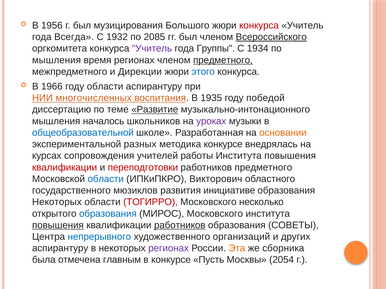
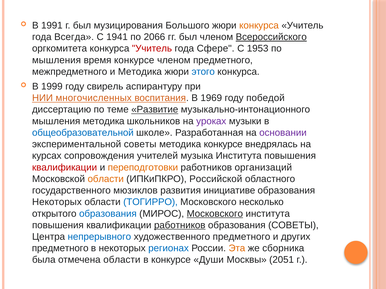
1956: 1956 -> 1991 (52, 25)
конкурса colour: red -> orange (259, 25)
1932: 1932 -> 1941 (117, 37)
2085: 2085 -> 2066 (154, 37)
Учитель colour: purple -> red (152, 49)
Группы: Группы -> Сфере (216, 49)
1934: 1934 -> 1953 (258, 49)
время регионах: регионах -> конкурсе (134, 60)
предметного underline: present -> none (223, 60)
и Дирекции: Дирекции -> Методика (140, 72)
1966: 1966 -> 1999 (52, 87)
году области: области -> свирель (105, 87)
1935: 1935 -> 1969 (211, 98)
мышления началось: началось -> методика (104, 121)
основании colour: orange -> purple (283, 133)
экспериментальной разных: разных -> советы (140, 144)
работы: работы -> музыка (197, 156)
переподготовки colour: red -> orange (143, 168)
работников предметного: предметного -> организаций (263, 168)
области colour: blue -> orange (106, 179)
Викторович: Викторович -> Российской (216, 179)
ТОГИРРО colour: red -> blue (150, 202)
Московского underline: none -> present (215, 214)
повышения underline: present -> none (58, 226)
художественного организаций: организаций -> предметного (241, 237)
аспирантуру: аспирантуру -> предметного (60, 249)
регионах colour: purple -> blue (169, 249)
отмечена главным: главным -> области (122, 260)
Пусть: Пусть -> Души (209, 260)
2054: 2054 -> 2051 (282, 260)
